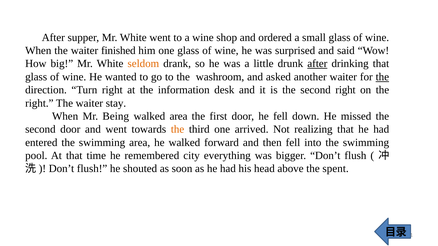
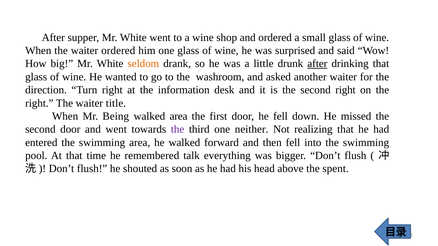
waiter finished: finished -> ordered (118, 51)
the underline: present -> none (382, 77)
stay: stay -> title (116, 103)
the colour: orange -> purple (178, 130)
arrived: arrived -> neither (252, 130)
city: city -> talk (192, 156)
